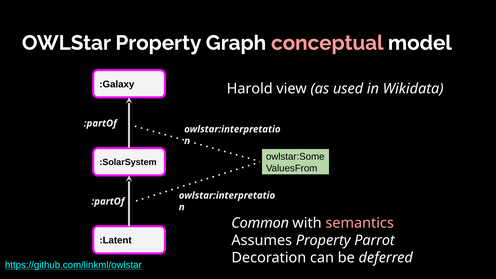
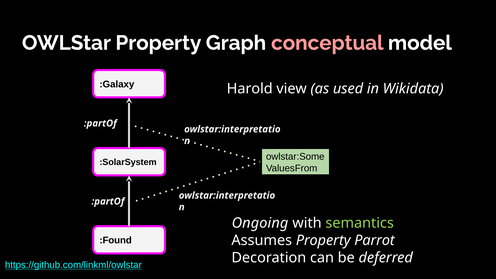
Common: Common -> Ongoing (260, 223)
semantics colour: pink -> light green (360, 223)
:Latent: :Latent -> :Found (116, 240)
